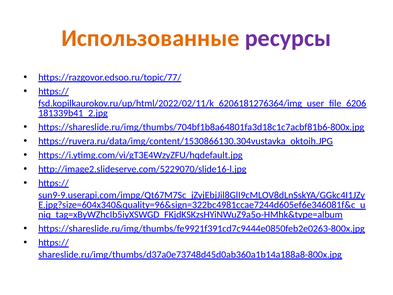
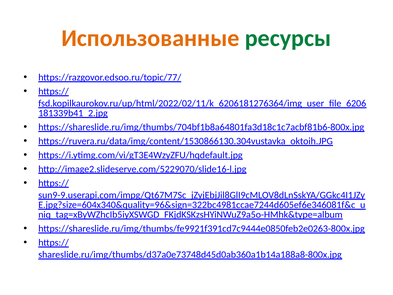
ресурсы colour: purple -> green (288, 38)
